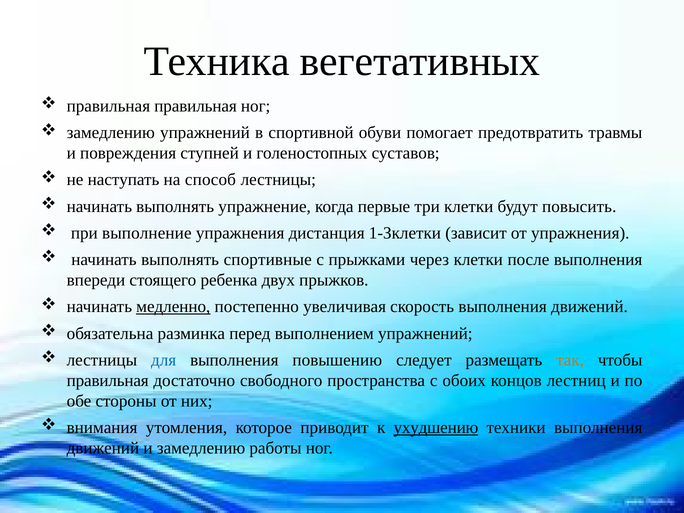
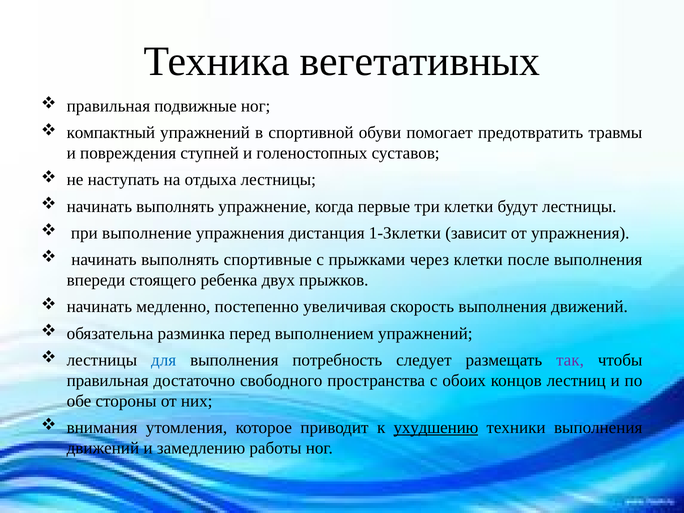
правильная правильная: правильная -> подвижные (196, 106)
замедлению: замедлению -> компактный (111, 133)
способ: способ -> отдыха (211, 180)
будут повысить: повысить -> лестницы (579, 206)
медленно underline: present -> none (173, 307)
повышению: повышению -> потребность (337, 360)
так colour: orange -> purple (570, 360)
